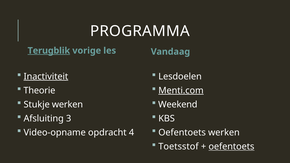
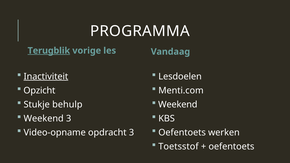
Theorie: Theorie -> Opzicht (39, 91)
Menti.com underline: present -> none (181, 91)
Stukje werken: werken -> behulp (67, 105)
Afsluiting: Afsluiting -> Weekend (44, 119)
opdracht 4: 4 -> 3 (131, 133)
oefentoets underline: present -> none (231, 147)
